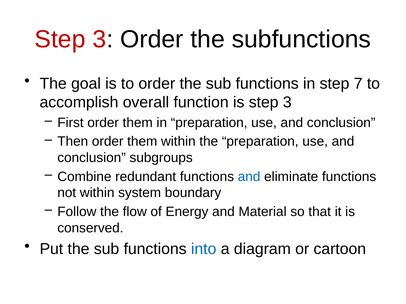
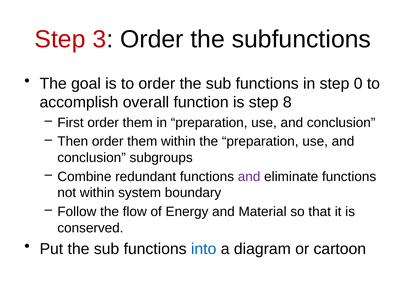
7: 7 -> 0 (358, 84)
is step 3: 3 -> 8 (287, 103)
and colour: blue -> purple (249, 177)
